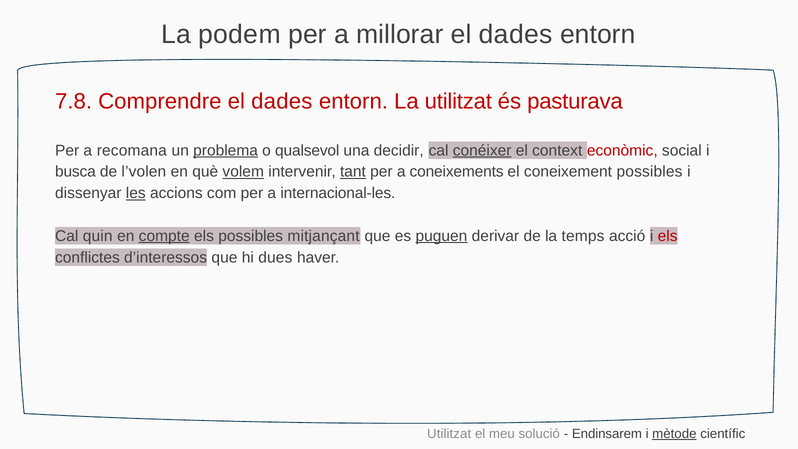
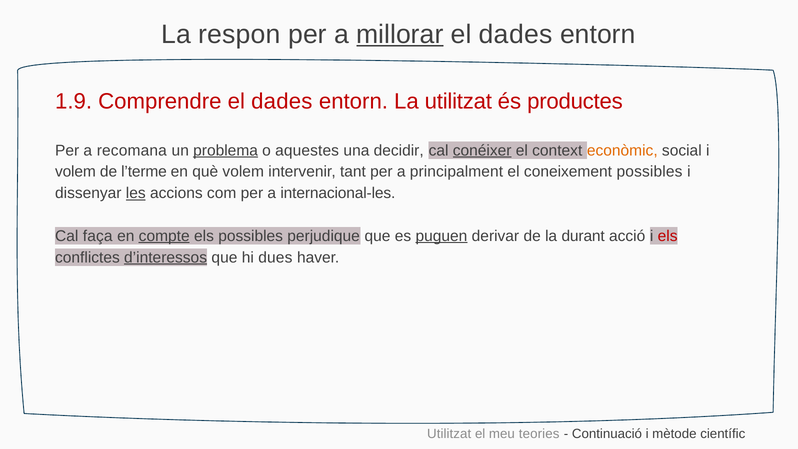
podem: podem -> respon (240, 34)
millorar underline: none -> present (400, 34)
7.8: 7.8 -> 1.9 (74, 101)
pasturava: pasturava -> productes (575, 101)
qualsevol: qualsevol -> aquestes (307, 150)
econòmic colour: red -> orange (622, 150)
busca: busca -> volem (75, 172)
l’volen: l’volen -> l’terme (144, 172)
volem underline: present -> none (243, 172)
tant underline: present -> none (353, 172)
coneixements: coneixements -> principalment (456, 172)
quin: quin -> faça (98, 236)
mitjançant: mitjançant -> perjudique (324, 236)
temps: temps -> durant (583, 236)
d’interessos underline: none -> present (166, 257)
solució: solució -> teories (539, 434)
Endinsarem: Endinsarem -> Continuació (607, 434)
mètode underline: present -> none (674, 434)
